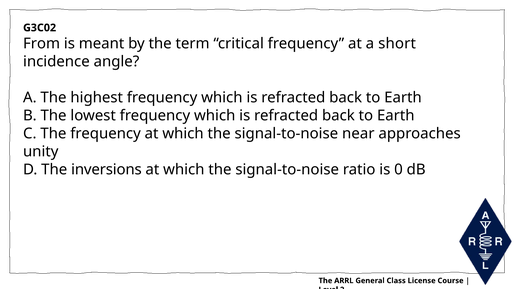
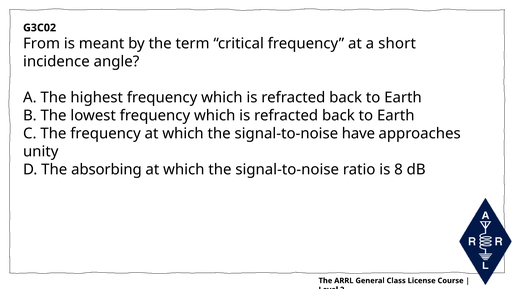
near: near -> have (358, 133)
inversions: inversions -> absorbing (106, 169)
0: 0 -> 8 (398, 169)
